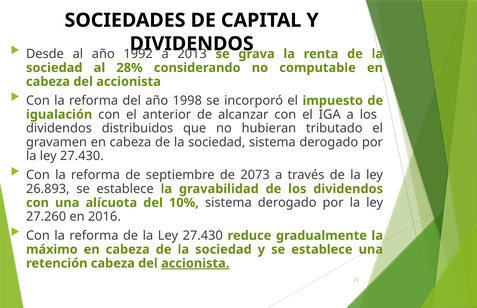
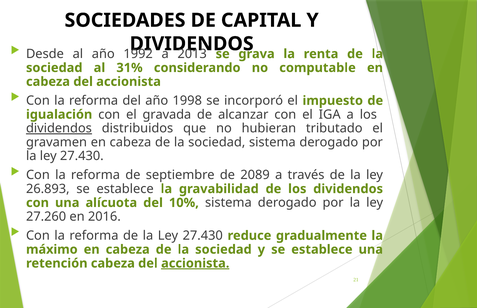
28%: 28% -> 31% (130, 68)
anterior: anterior -> gravada (167, 115)
dividendos underline: none -> present (59, 128)
2073: 2073 -> 2089 (255, 175)
